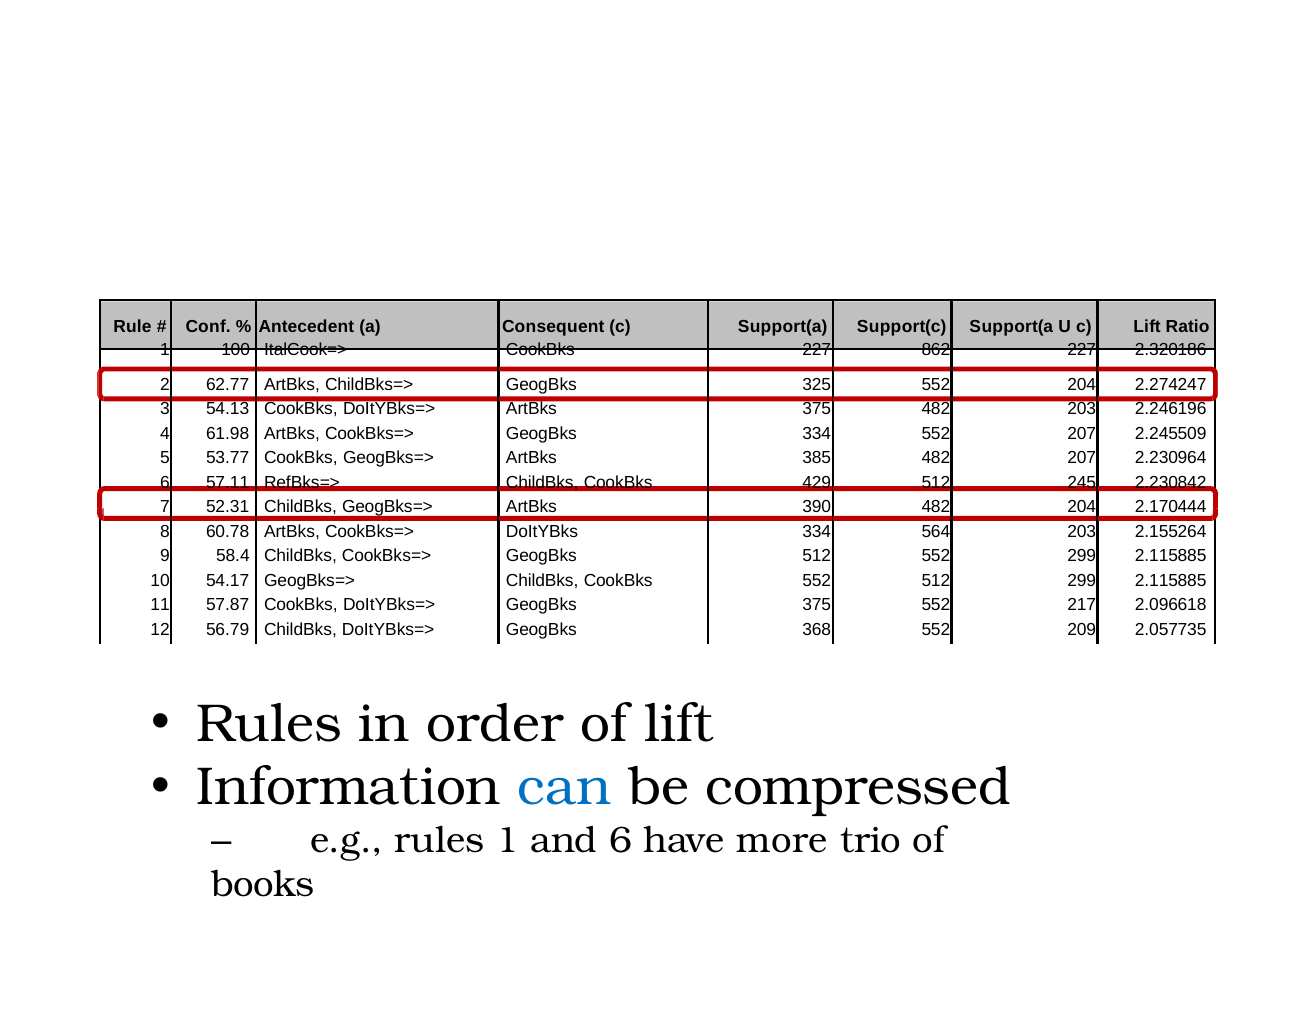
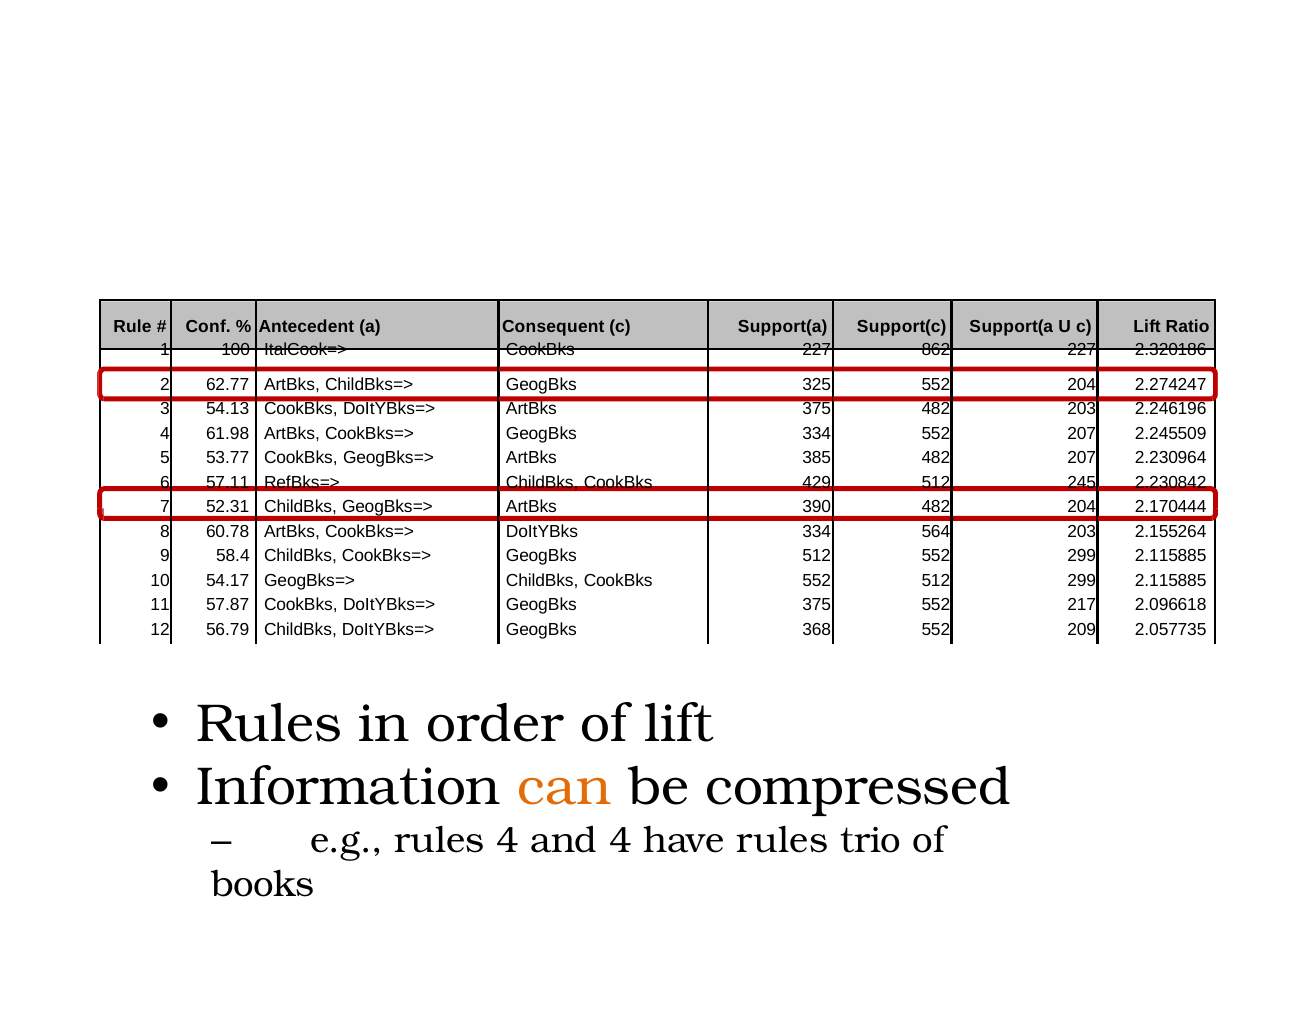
can colour: blue -> orange (565, 787)
rules 1: 1 -> 4 (507, 840)
and 6: 6 -> 4 (621, 840)
have more: more -> rules (782, 840)
